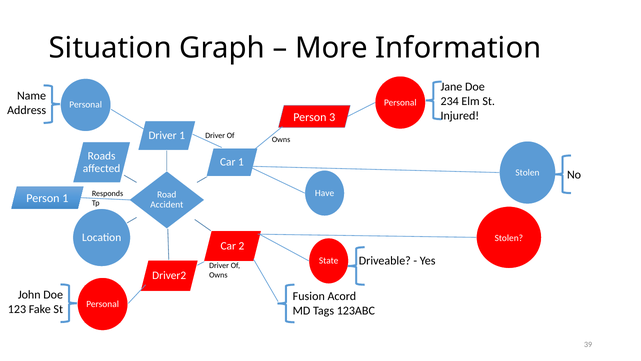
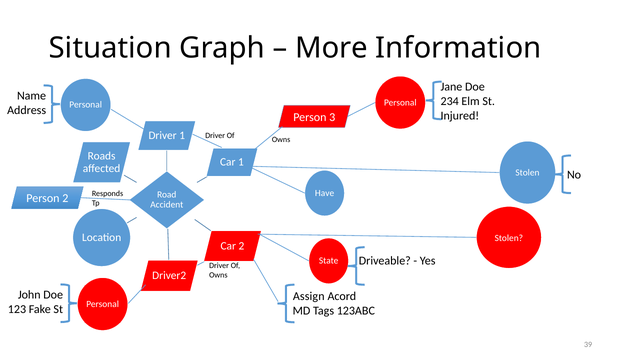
Person 1: 1 -> 2 (65, 198)
Fusion: Fusion -> Assign (309, 296)
